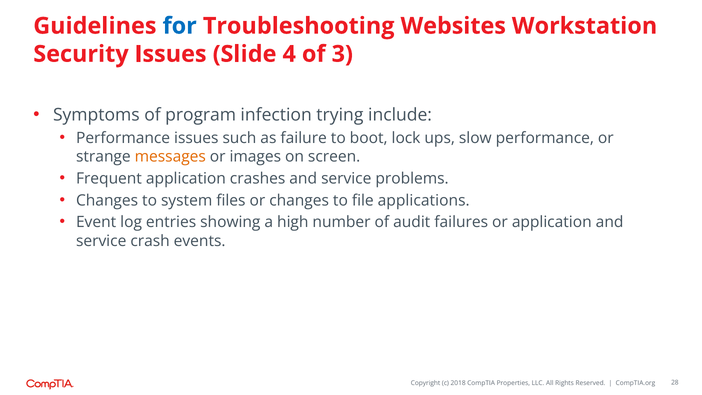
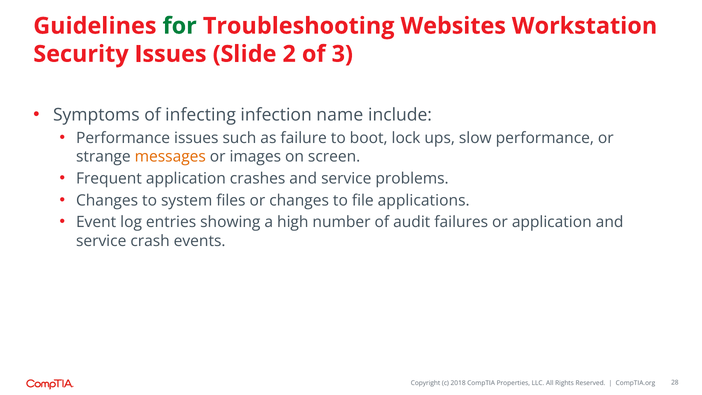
for colour: blue -> green (180, 26)
4: 4 -> 2 (289, 54)
program: program -> infecting (201, 115)
trying: trying -> name (340, 115)
